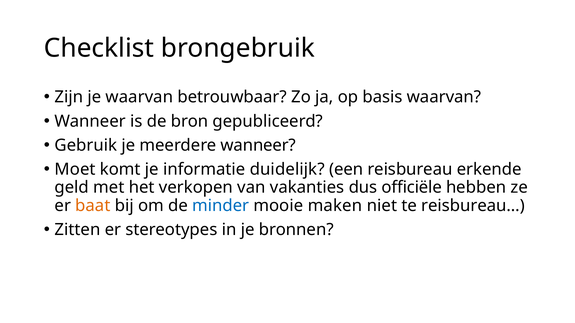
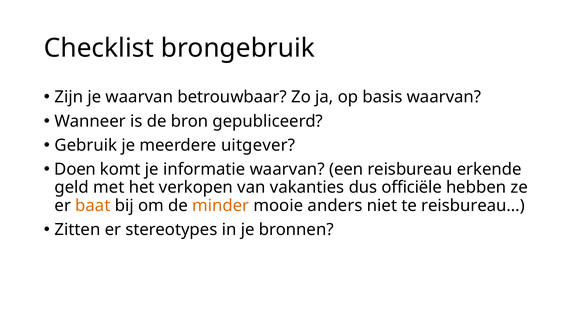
meerdere wanneer: wanneer -> uitgever (258, 145)
Moet: Moet -> Doen (75, 170)
informatie duidelijk: duidelijk -> waarvan (287, 170)
minder colour: blue -> orange (221, 206)
maken: maken -> anders (335, 206)
